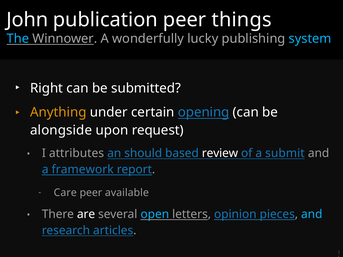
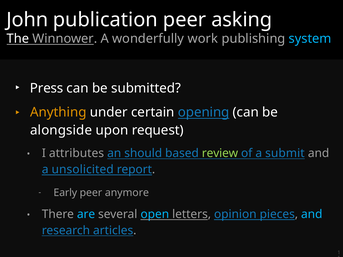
things: things -> asking (242, 20)
The colour: light blue -> white (18, 39)
lucky: lucky -> work (203, 39)
Right: Right -> Press (47, 88)
review colour: white -> light green (220, 153)
framework: framework -> unsolicited (83, 170)
Care: Care -> Early (65, 193)
available: available -> anymore (127, 193)
are colour: white -> light blue (86, 214)
